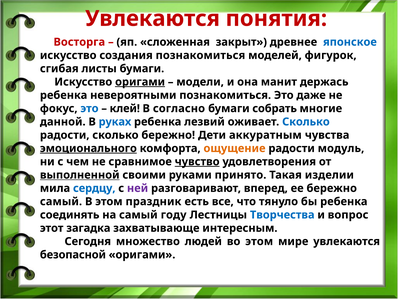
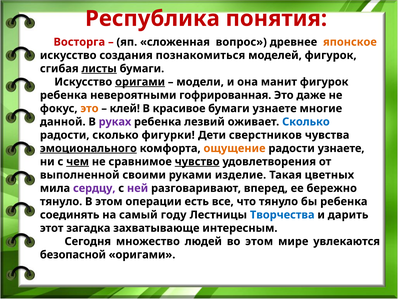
Увлекаются: Увлекаются -> Республика (152, 19)
закрыт: закрыт -> вопрос (241, 42)
японское colour: blue -> orange (350, 42)
листы underline: none -> present (99, 68)
манит держась: держась -> фигурок (324, 82)
невероятными познакомиться: познакомиться -> гофрированная (225, 95)
это colour: blue -> orange (89, 108)
согласно: согласно -> красивое (179, 108)
бумаги собрать: собрать -> узнаете (275, 108)
руках colour: blue -> purple (115, 122)
сколько бережно: бережно -> фигурки (168, 135)
аккуратным: аккуратным -> сверстников (265, 135)
радости модуль: модуль -> узнаете (341, 148)
чем underline: none -> present (78, 161)
выполненной underline: present -> none (80, 175)
принято: принято -> изделие (240, 175)
изделии: изделии -> цветных (329, 175)
сердцу colour: blue -> purple (94, 188)
самый: самый -> тянуло (61, 201)
праздник: праздник -> операции (154, 201)
вопрос: вопрос -> дарить (348, 214)
